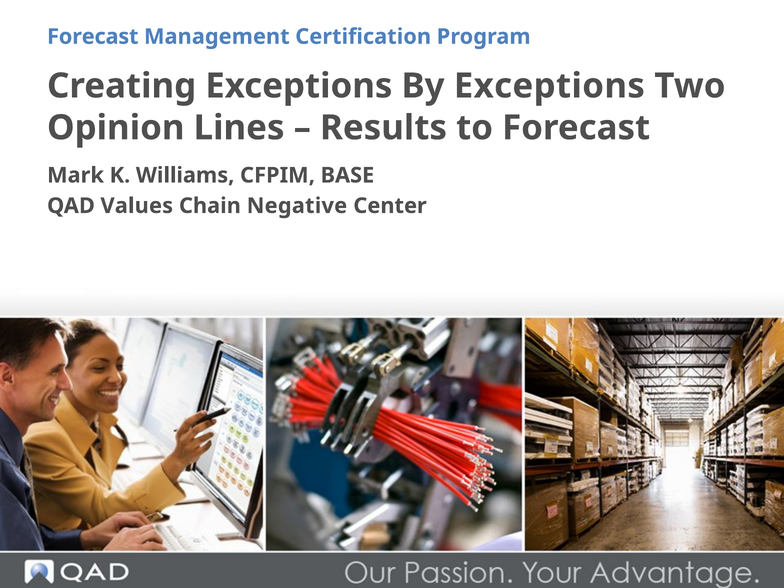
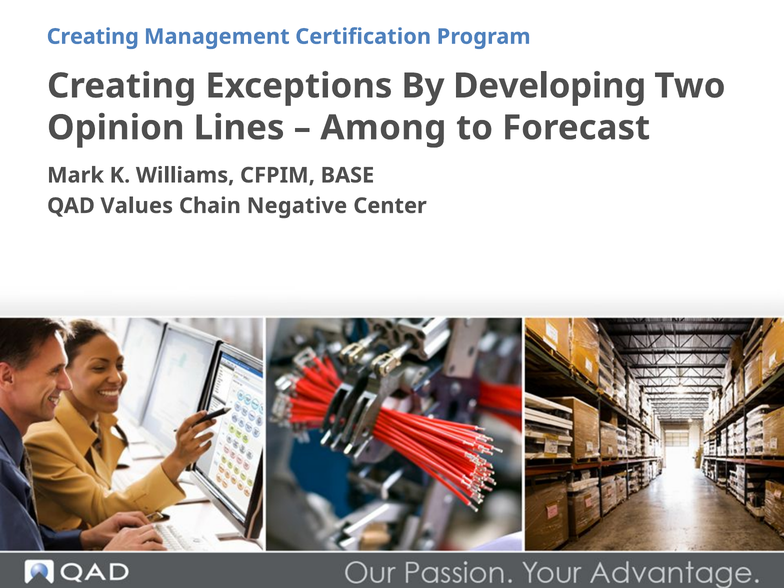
Forecast: Forecast -> Creating (93, 37)
By Exceptions: Exceptions -> Developing (550, 86)
Results: Results -> Among (383, 128)
